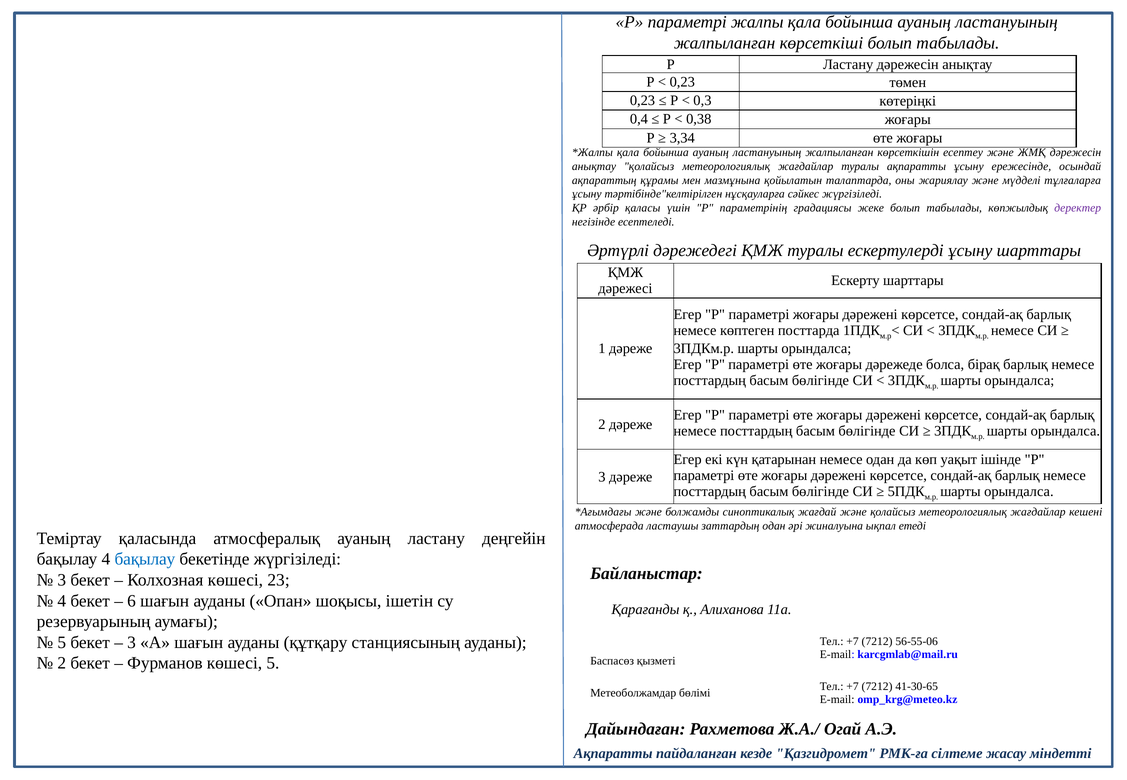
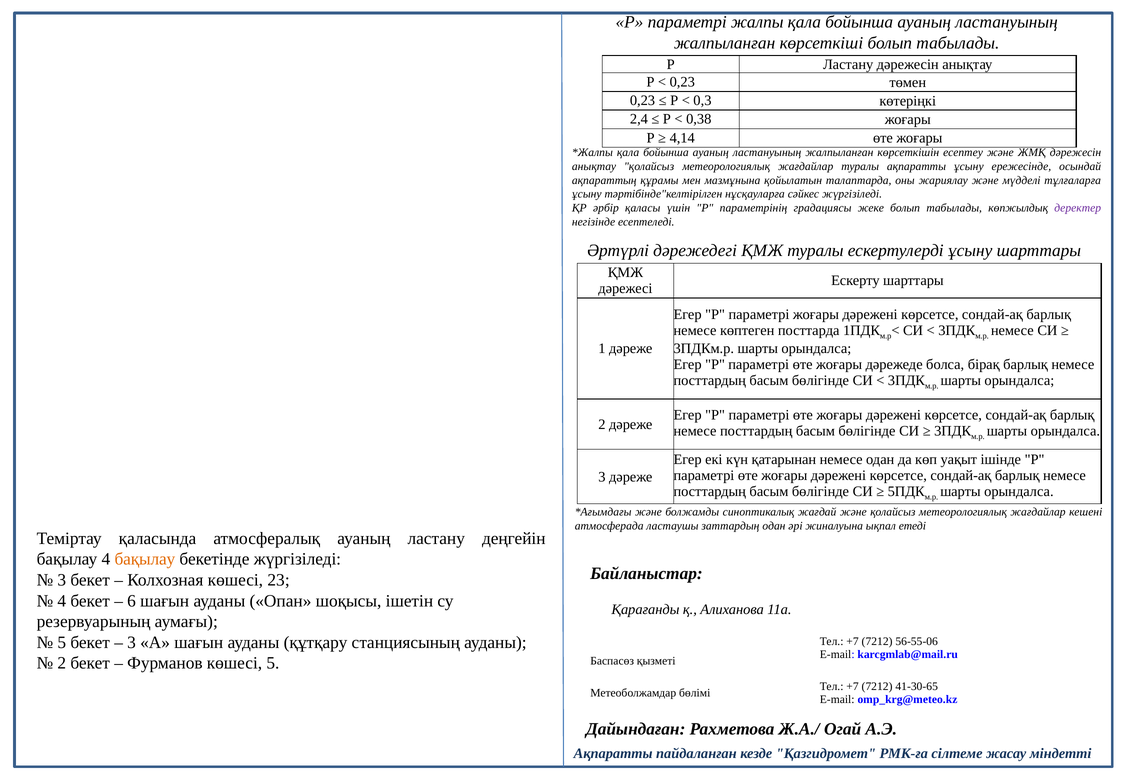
0,4: 0,4 -> 2,4 (639, 119)
3,34: 3,34 -> 4,14 (682, 138)
бақылау colour: blue -> orange (145, 559)
